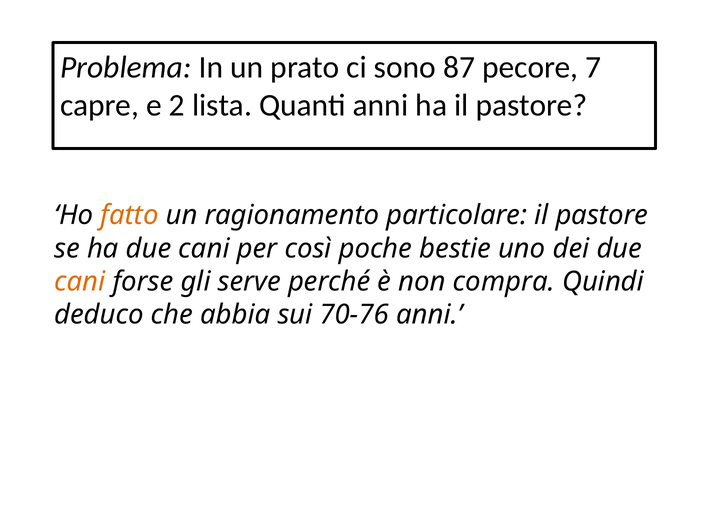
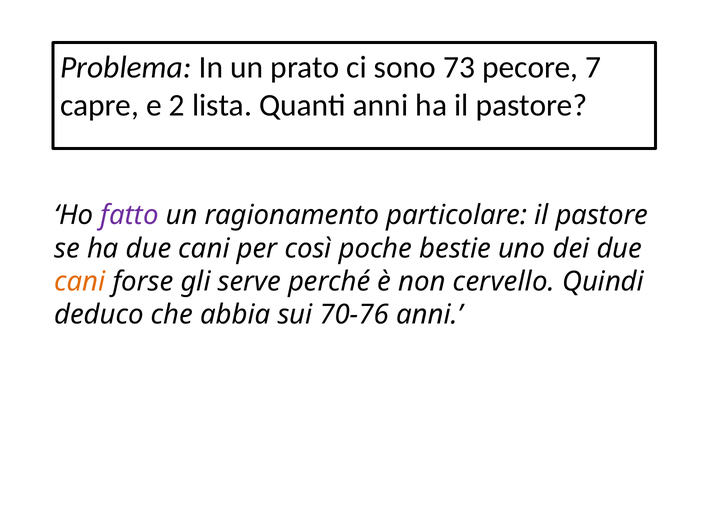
87: 87 -> 73 (459, 67)
fatto colour: orange -> purple (129, 215)
compra: compra -> cervello (504, 281)
